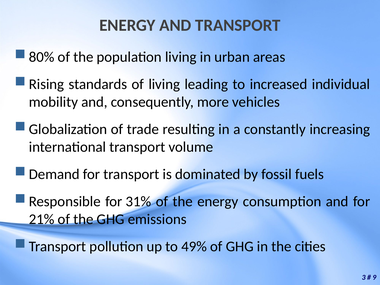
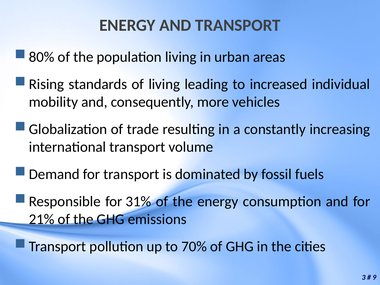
49%: 49% -> 70% (194, 246)
